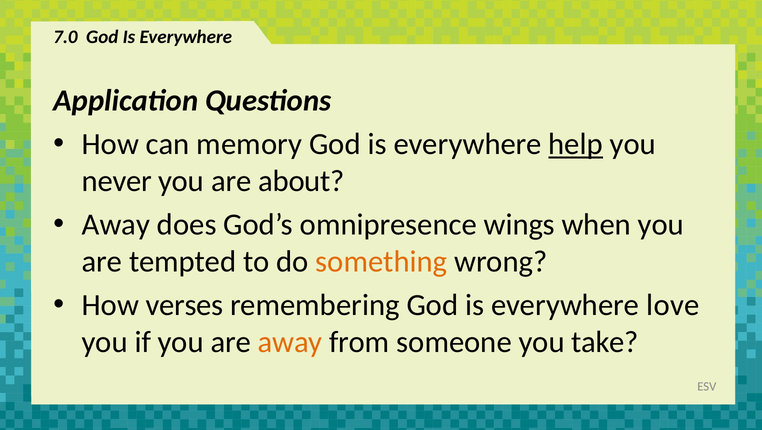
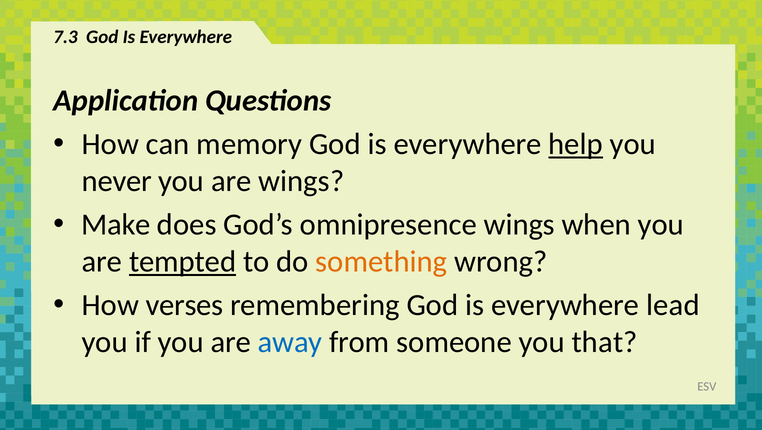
7.0: 7.0 -> 7.3 (65, 37)
are about: about -> wings (301, 181)
Away: Away -> Make (116, 225)
tempted underline: none -> present (183, 262)
love: love -> lead (673, 305)
away colour: orange -> blue (290, 342)
take: take -> that (605, 342)
